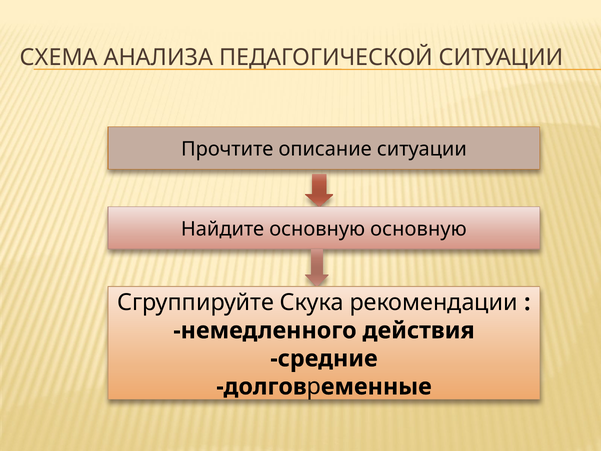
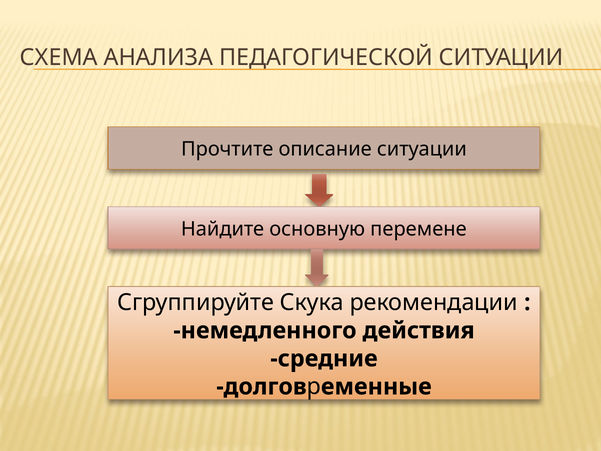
основную основную: основную -> перемене (418, 229)
